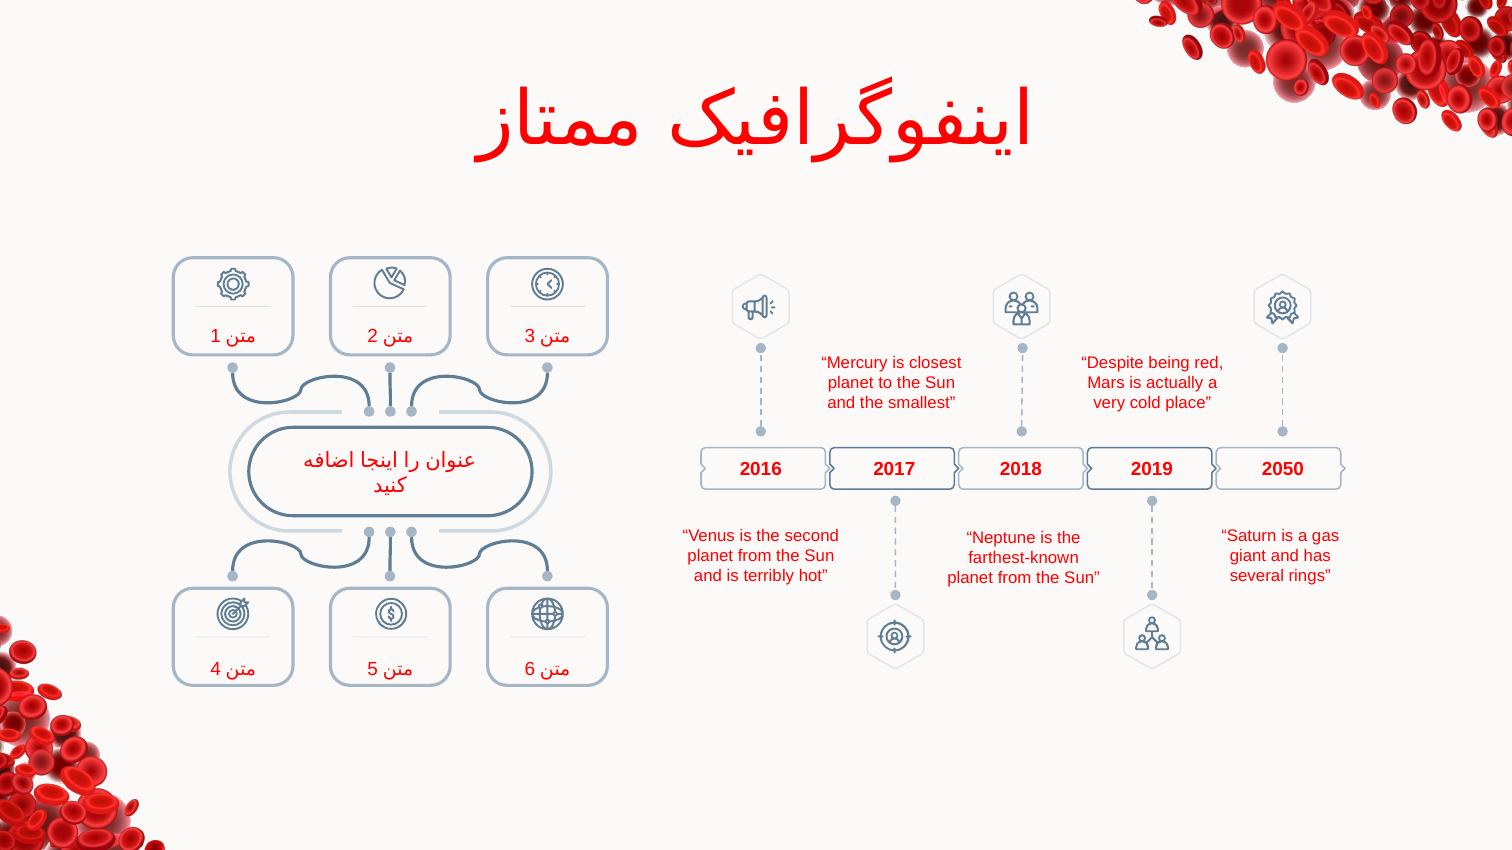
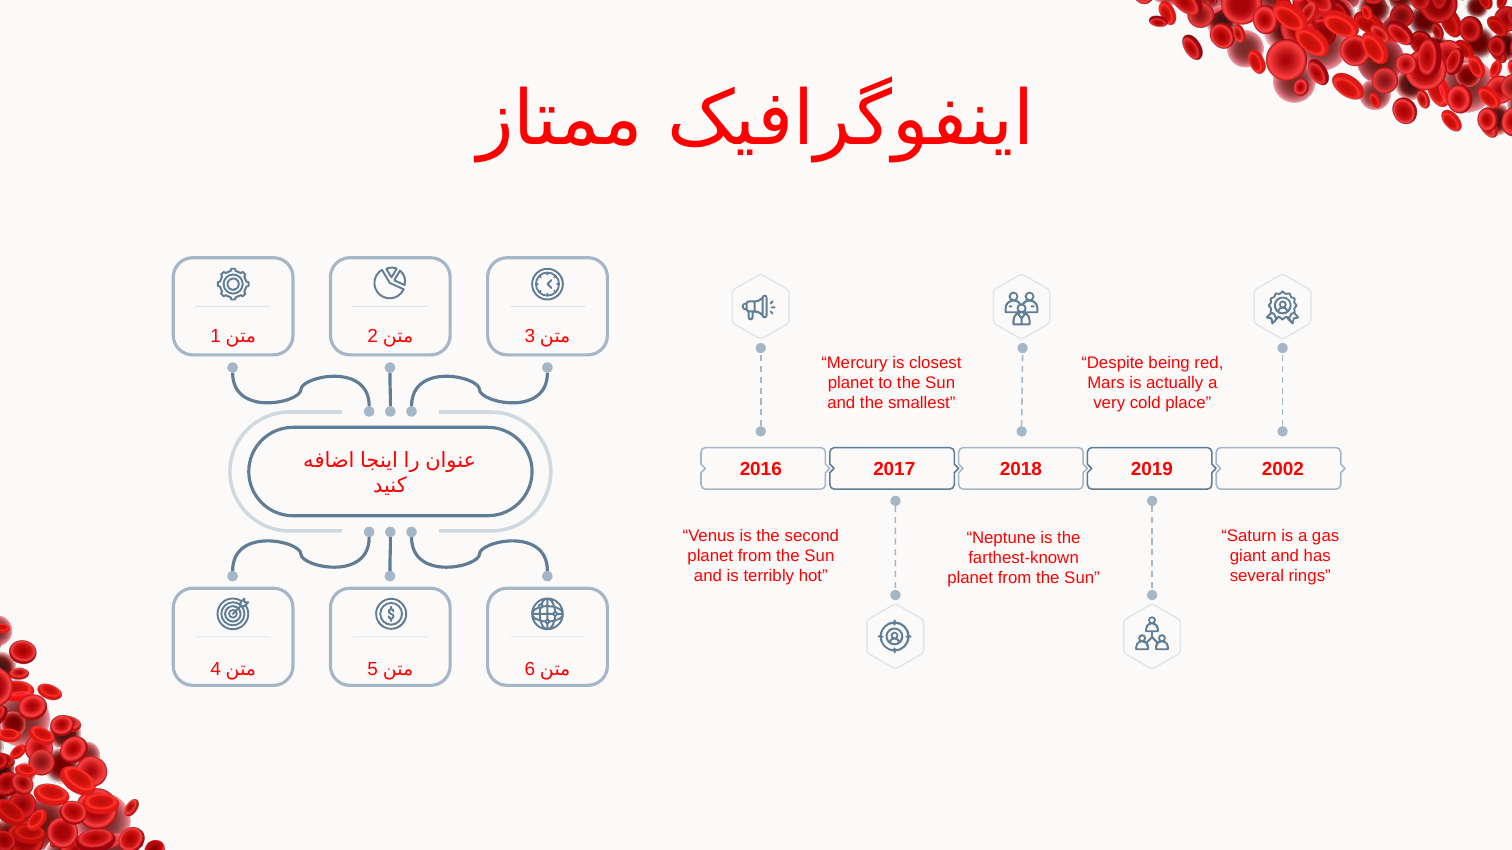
2050: 2050 -> 2002 (1283, 470)
